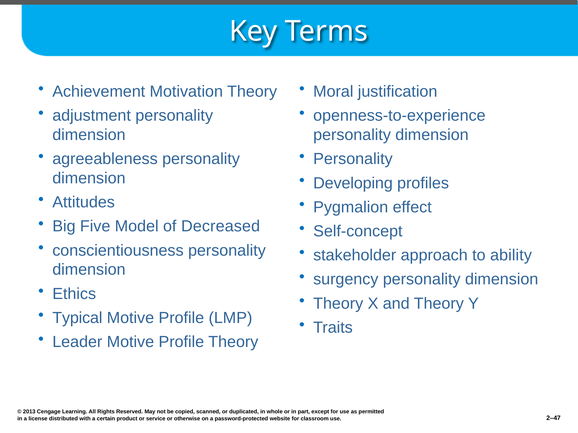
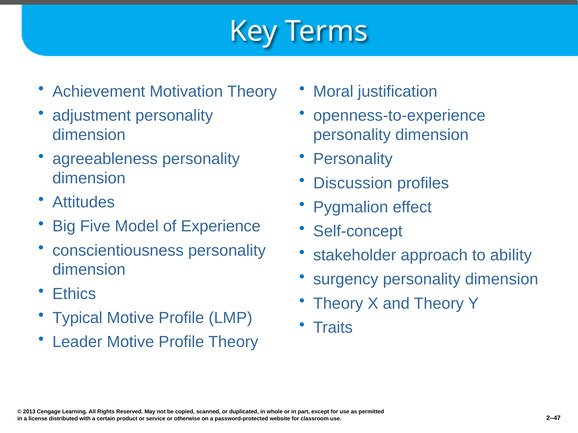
Developing: Developing -> Discussion (353, 183)
Decreased: Decreased -> Experience (221, 227)
